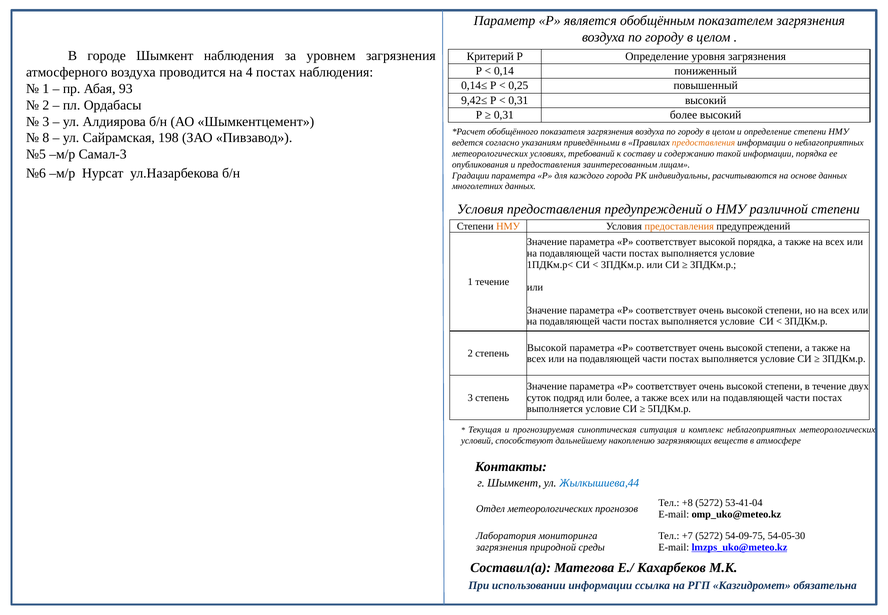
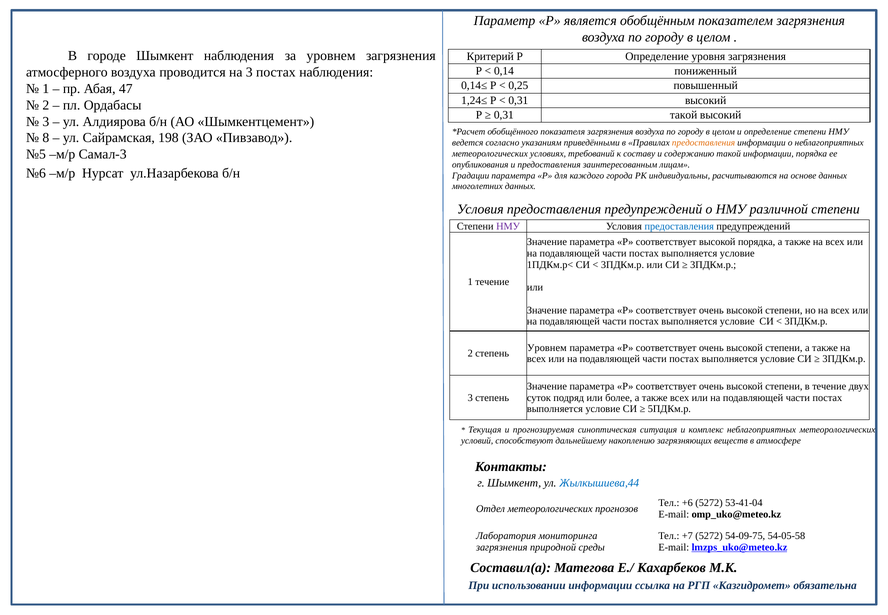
на 4: 4 -> 3 (249, 72)
93: 93 -> 47 (126, 89)
9,42≤: 9,42≤ -> 1,24≤ (474, 100)
0,31 более: более -> такой (684, 115)
НМУ colour: orange -> purple (508, 226)
предоставления colour: orange -> blue (679, 226)
Высокой: Высокой -> Уровнем (547, 347)
+8: +8 -> +6 (687, 503)
54-05-30: 54-05-30 -> 54-05-58 (786, 536)
